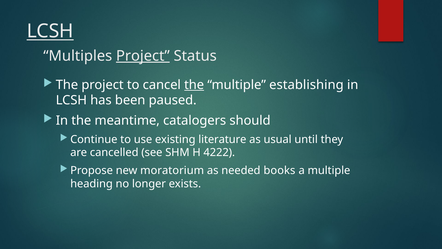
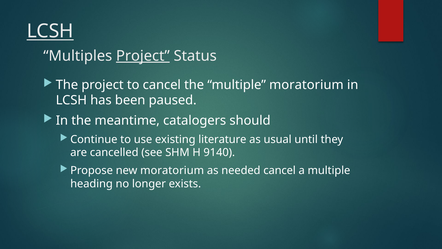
the underline: present -> none (194, 85)
multiple establishing: establishing -> moratorium (306, 85)
4222: 4222 -> 9140 (219, 152)
needed books: books -> cancel (280, 170)
